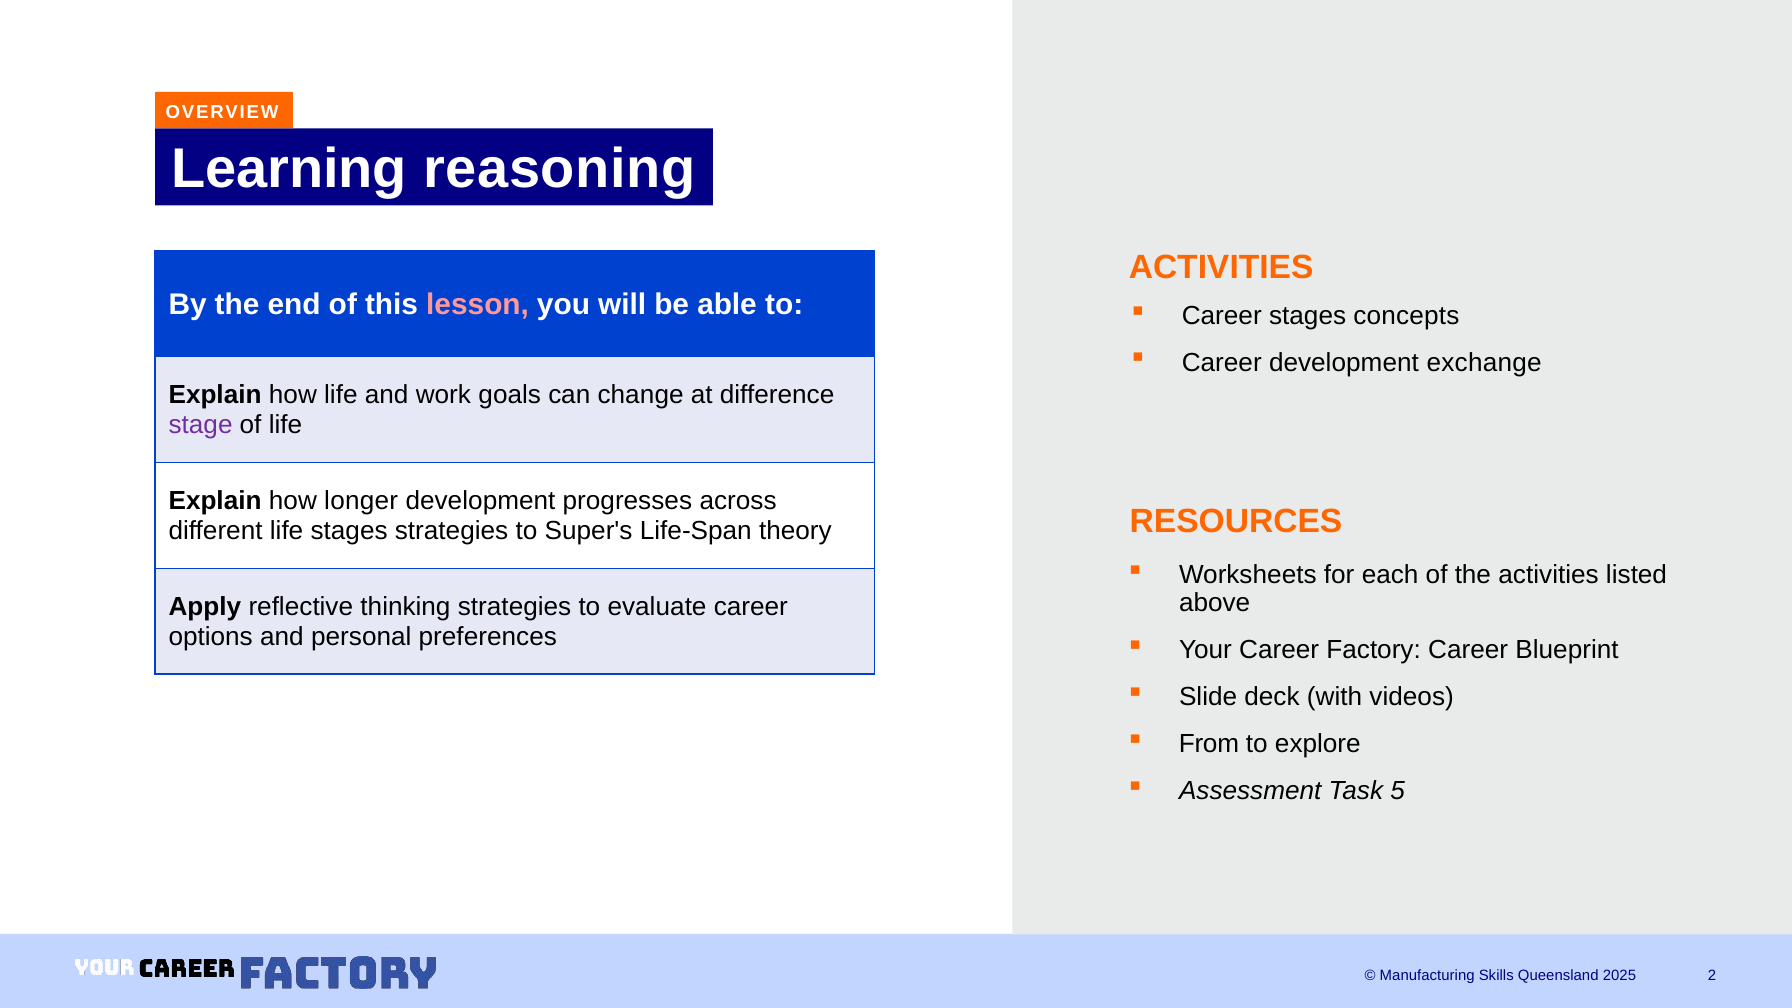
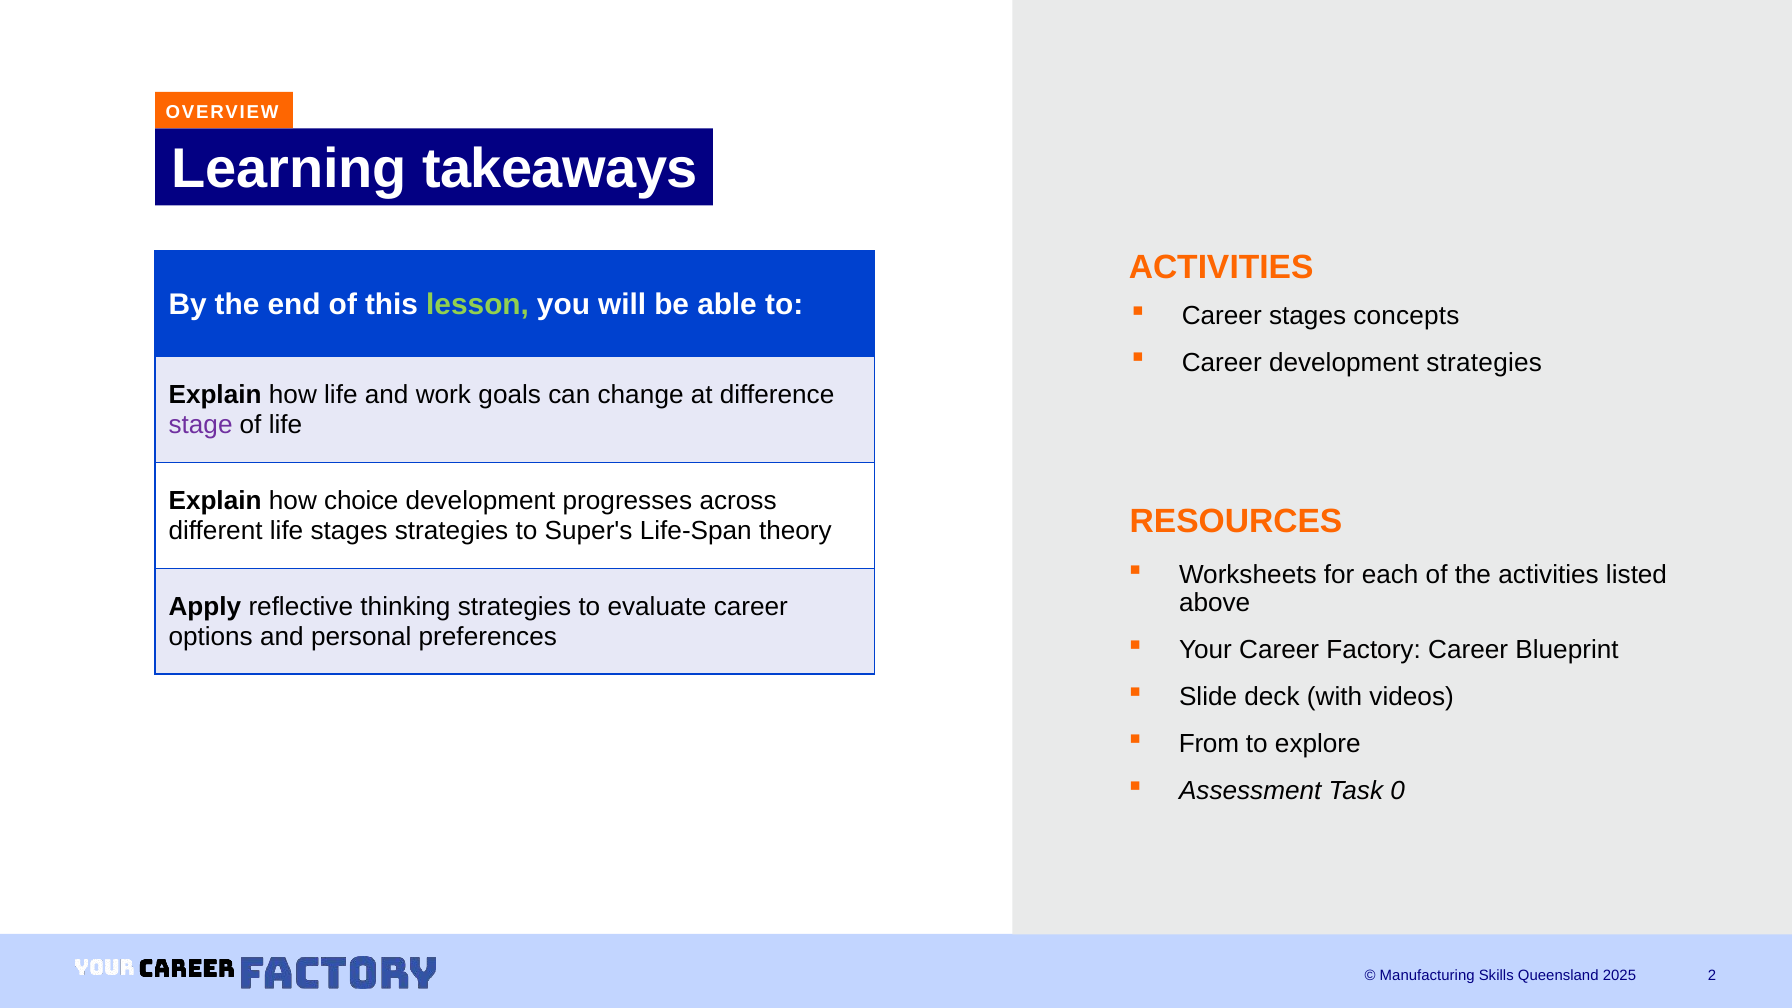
reasoning: reasoning -> takeaways (560, 169)
lesson colour: pink -> light green (478, 304)
development exchange: exchange -> strategies (1484, 363)
longer: longer -> choice (361, 501)
5: 5 -> 0 (1398, 791)
